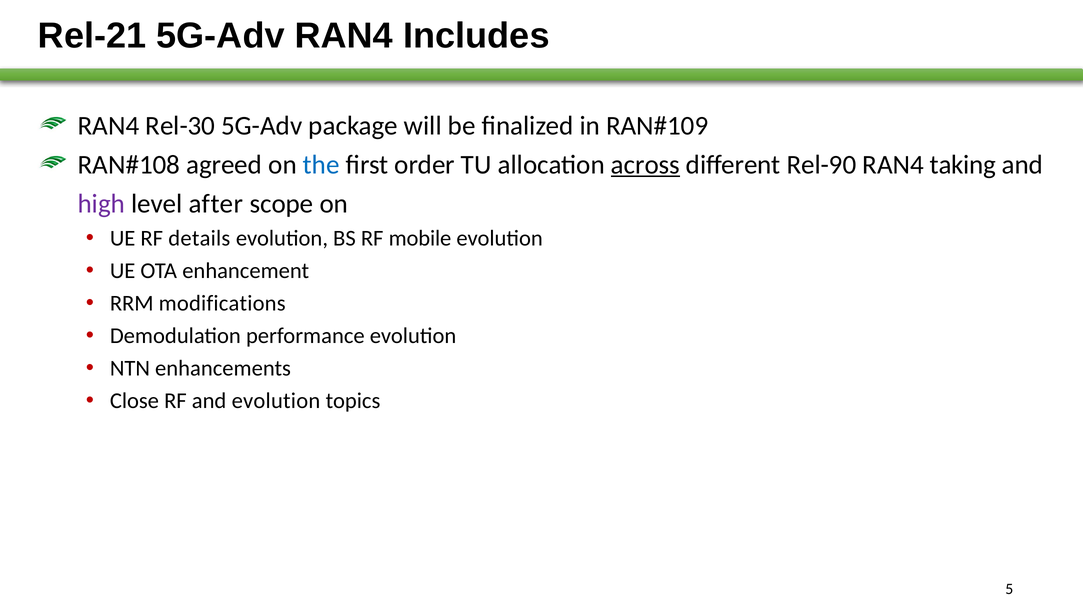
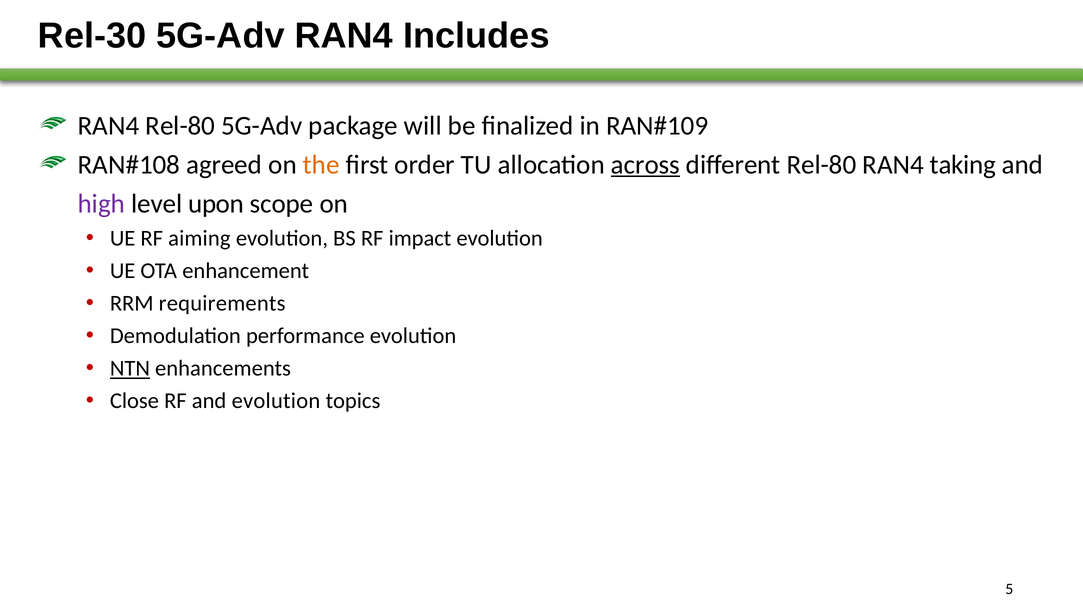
Rel-21: Rel-21 -> Rel-30 (92, 36)
RAN4 Rel-30: Rel-30 -> Rel-80 (180, 126)
the colour: blue -> orange (321, 165)
different Rel-90: Rel-90 -> Rel-80 (821, 165)
after: after -> upon (216, 204)
details: details -> aiming (199, 239)
mobile: mobile -> impact (420, 239)
modifications: modifications -> requirements (222, 304)
NTN underline: none -> present (130, 368)
